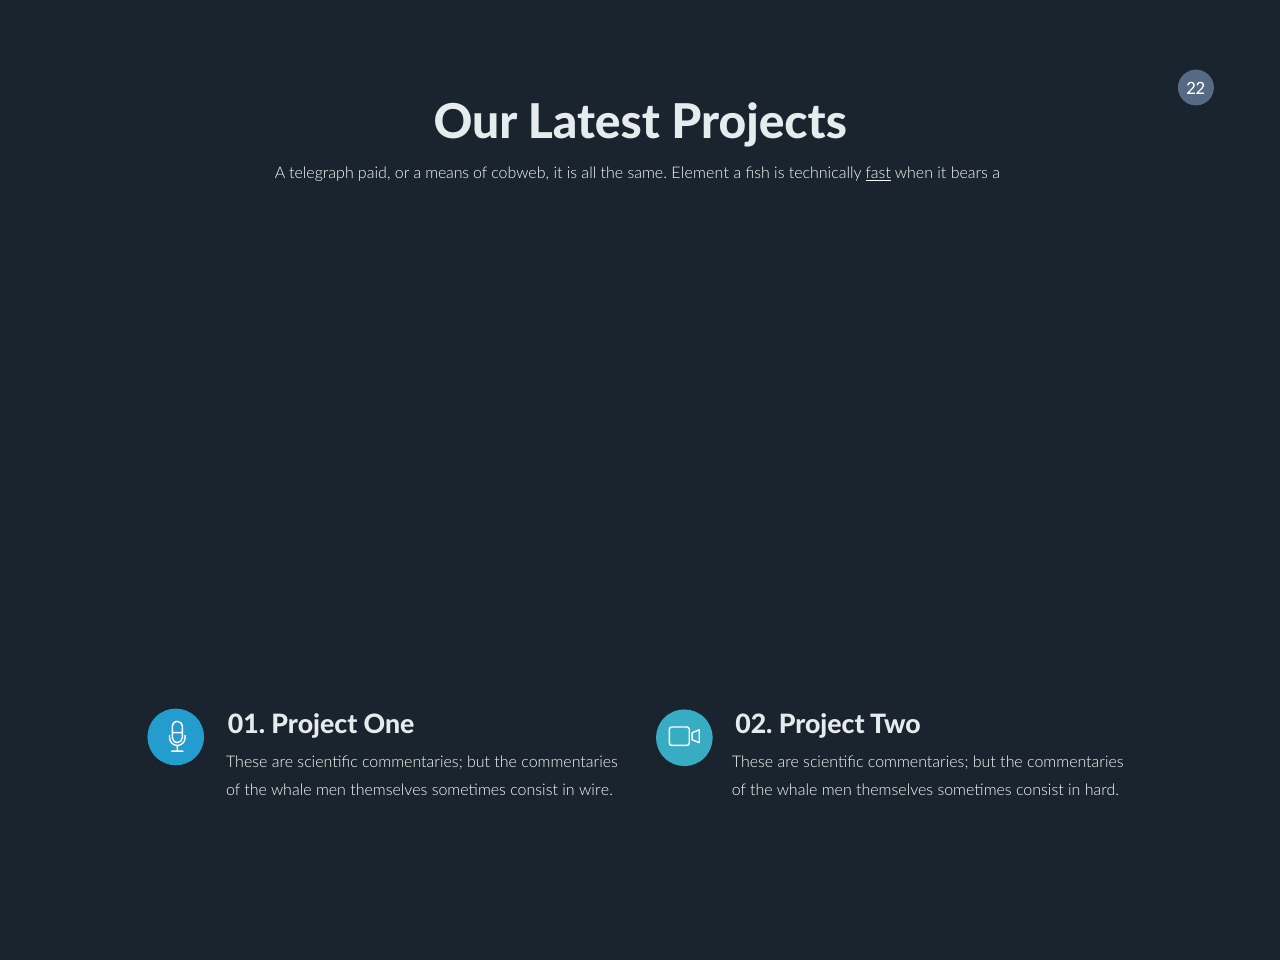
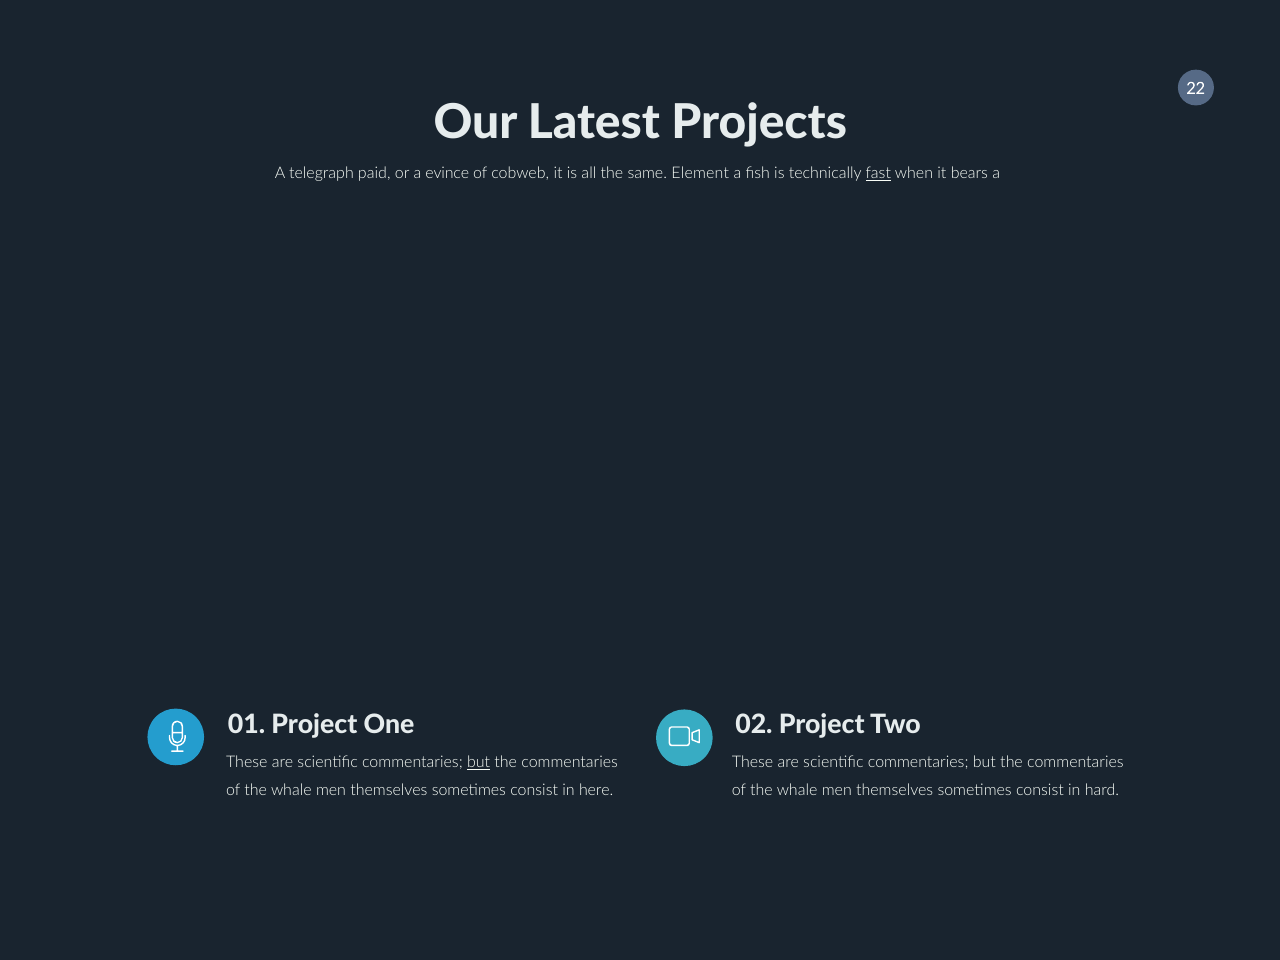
means: means -> evince (447, 174)
but underline: none -> present (479, 763)
wire: wire -> here (596, 790)
